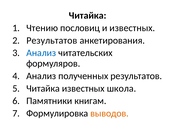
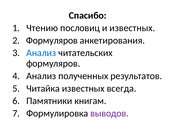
Читайка: Читайка -> Спасибо (88, 15)
Результатов: Результатов -> Формуляров (52, 40)
школа: школа -> всегда (122, 88)
выводов colour: orange -> purple (110, 113)
